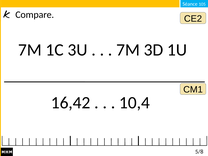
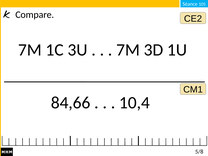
16,42: 16,42 -> 84,66 (71, 103)
